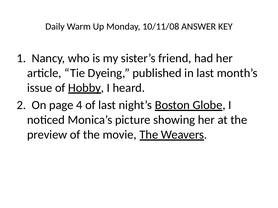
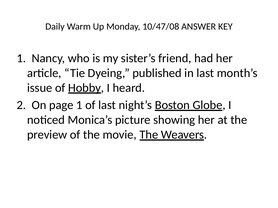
10/11/08: 10/11/08 -> 10/47/08 (161, 27)
page 4: 4 -> 1 (79, 105)
